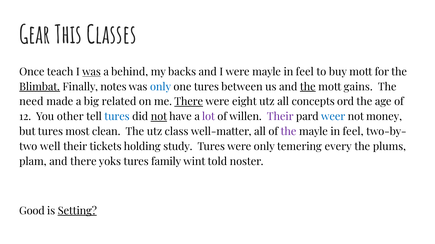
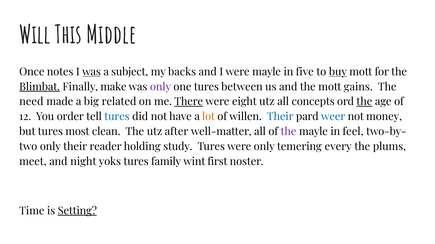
Gear: Gear -> Will (35, 35)
Classes: Classes -> Middle (111, 35)
teach: teach -> notes (60, 72)
behind: behind -> subject (130, 72)
were mayle in feel: feel -> five (305, 72)
buy underline: none -> present (338, 72)
notes: notes -> make (113, 87)
only colour: blue -> purple (161, 87)
the underline: present -> none (308, 87)
the underline: none -> present (364, 102)
other: other -> order (70, 117)
not underline: present -> none (159, 117)
lot colour: purple -> orange (208, 117)
Their colour: purple -> blue (280, 117)
class: class -> after (177, 132)
well: well -> only (50, 147)
tickets: tickets -> reader (106, 147)
plam: plam -> meet (33, 162)
and there: there -> night (83, 162)
told: told -> first (217, 162)
Good: Good -> Time (32, 211)
